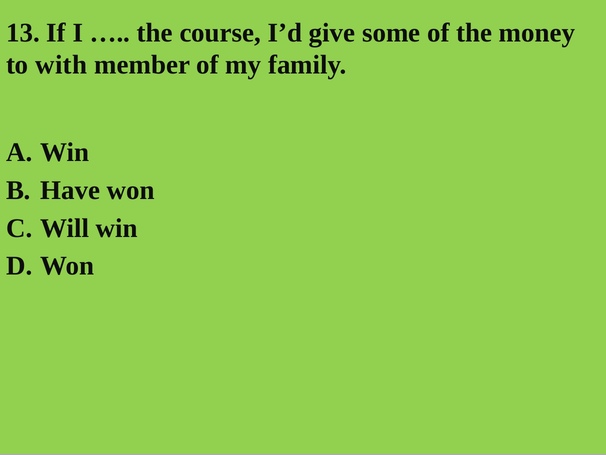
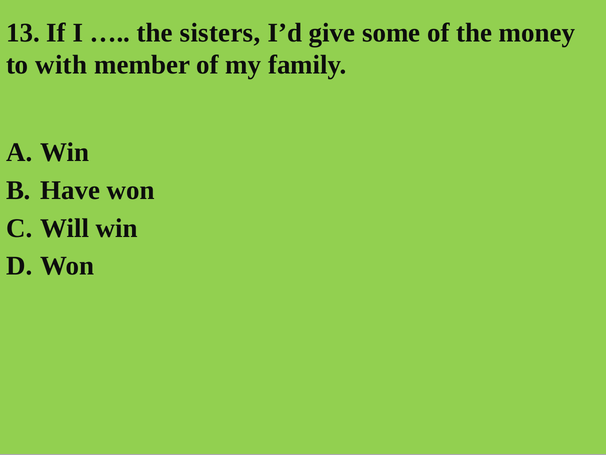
course: course -> sisters (220, 33)
